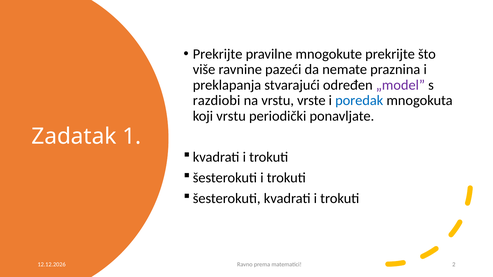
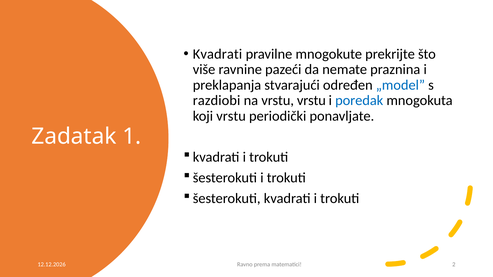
Prekrijte: Prekrijte -> Kvadrati (218, 54)
„model colour: purple -> blue (400, 85)
vrstu vrste: vrste -> vrstu (311, 101)
